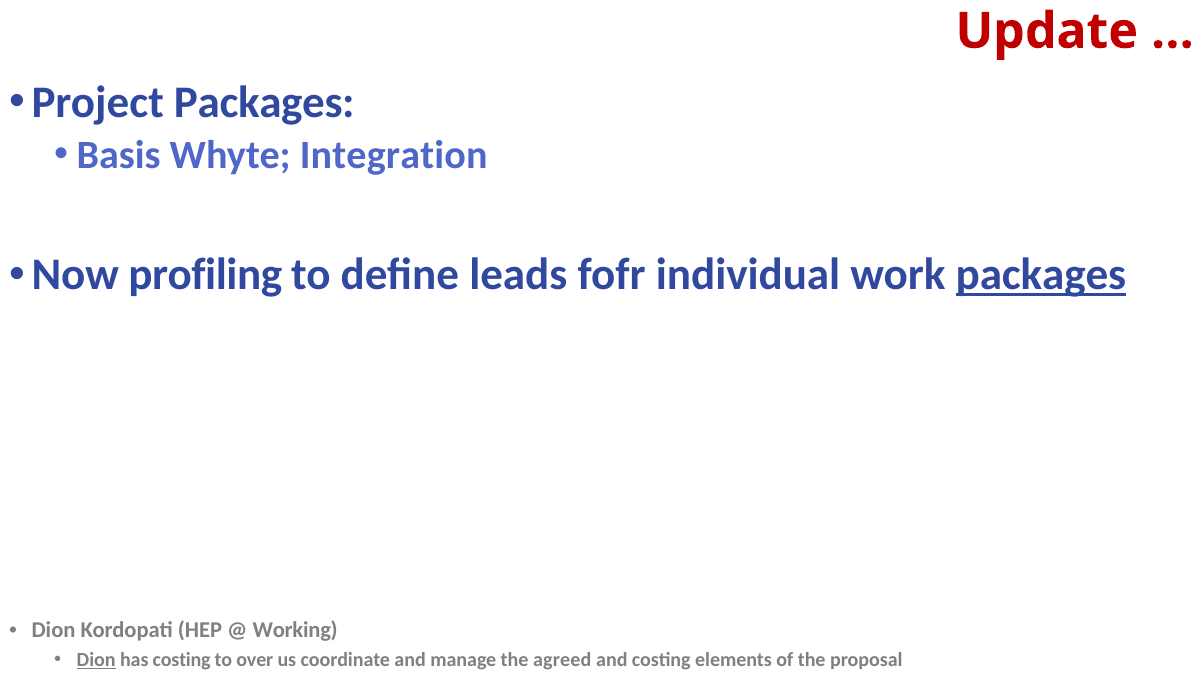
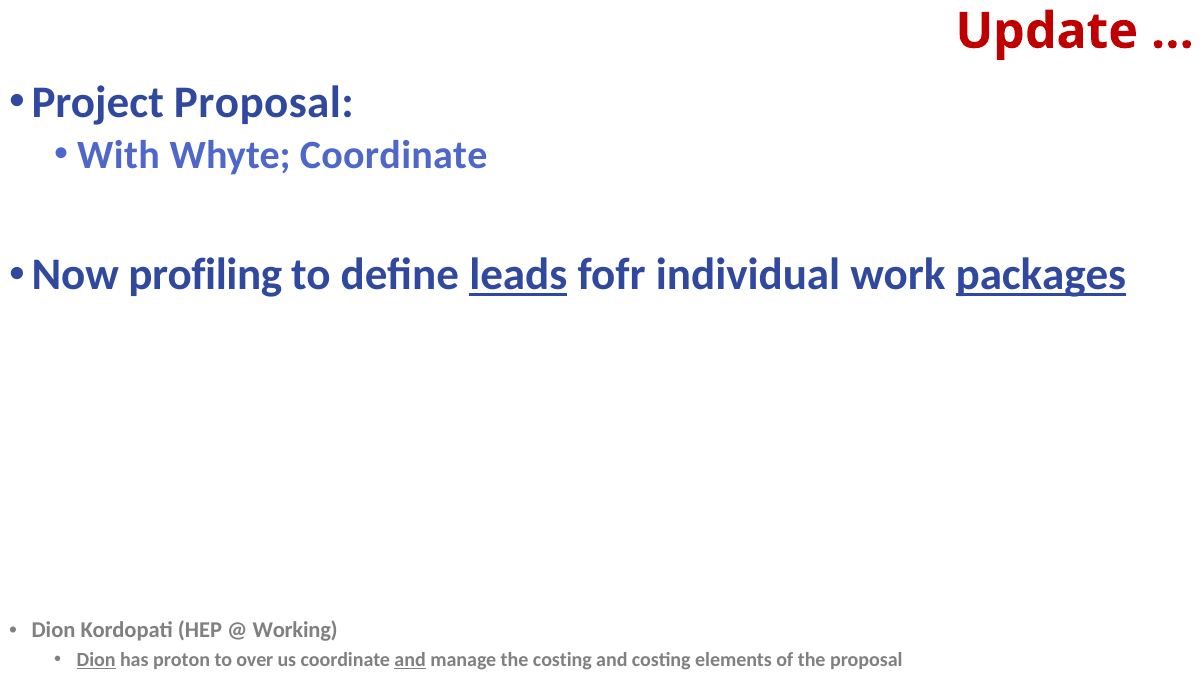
Project Packages: Packages -> Proposal (264, 103)
Basis: Basis -> With (118, 155)
Whyte Integration: Integration -> Coordinate (394, 155)
leads underline: none -> present (518, 275)
has costing: costing -> proton (182, 659)
and underline: none -> present (410, 659)
the agreed: agreed -> costing (562, 659)
